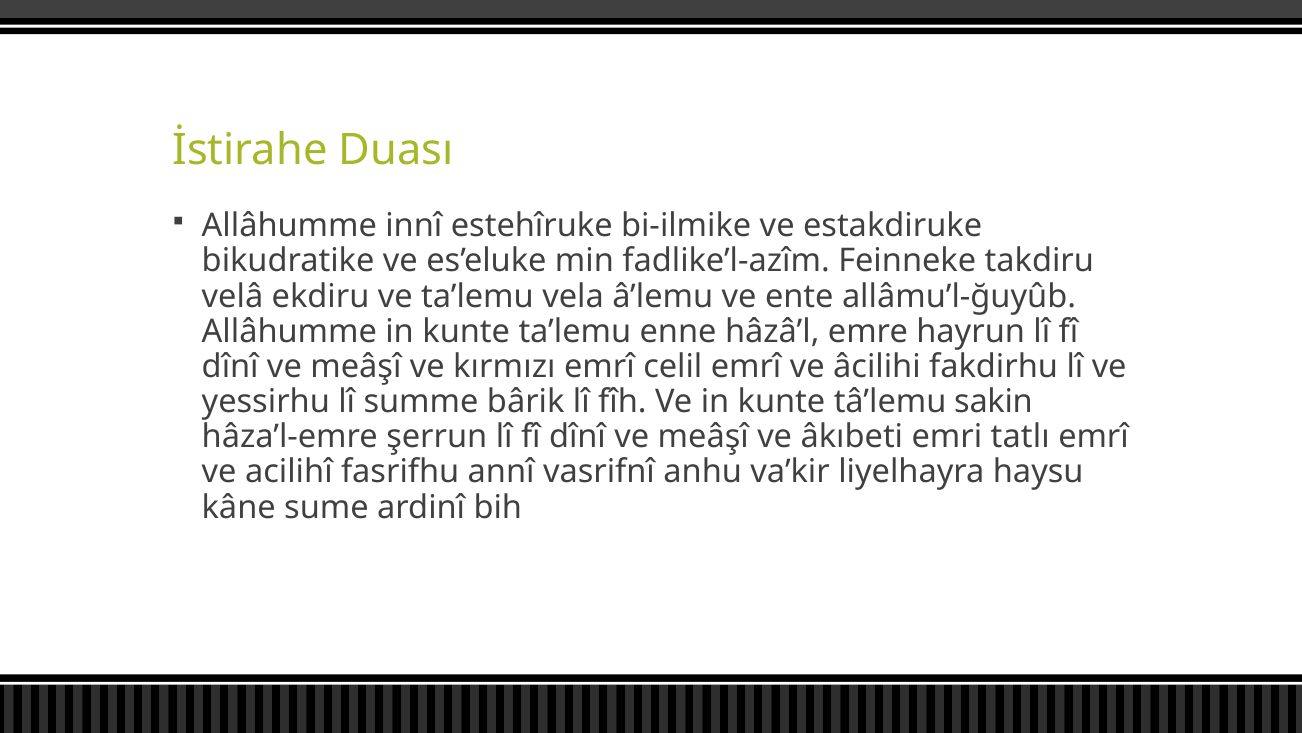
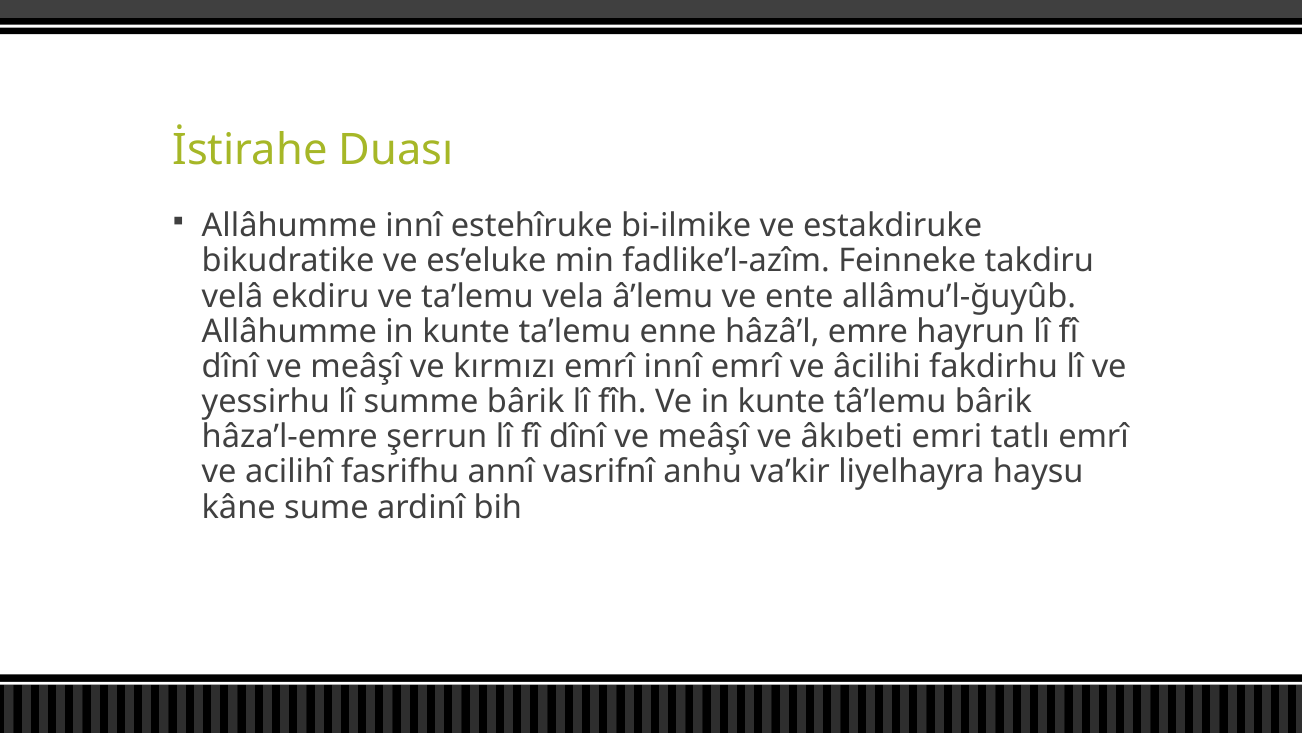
emrî celil: celil -> innî (673, 366)
tâ’lemu sakin: sakin -> bârik (993, 402)
